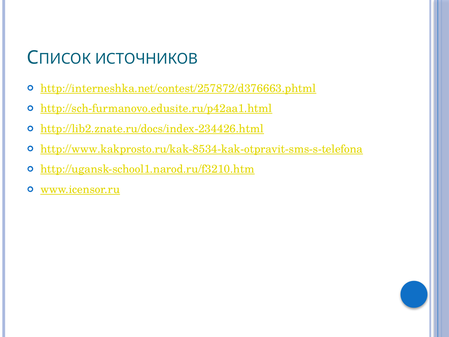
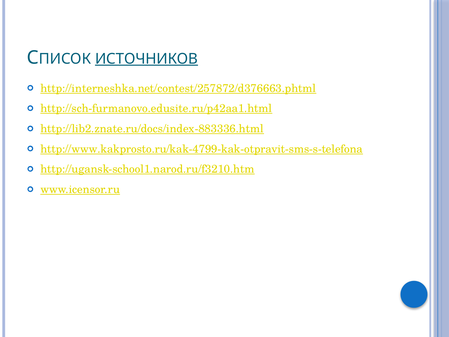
ИСТОЧНИКОВ underline: none -> present (147, 59)
http://lib2.znate.ru/docs/index-234426.html: http://lib2.znate.ru/docs/index-234426.html -> http://lib2.znate.ru/docs/index-883336.html (152, 129)
http://www.kakprosto.ru/kak-8534-kak-otpravit-sms-s-telefona: http://www.kakprosto.ru/kak-8534-kak-otpravit-sms-s-telefona -> http://www.kakprosto.ru/kak-4799-kak-otpravit-sms-s-telefona (202, 149)
